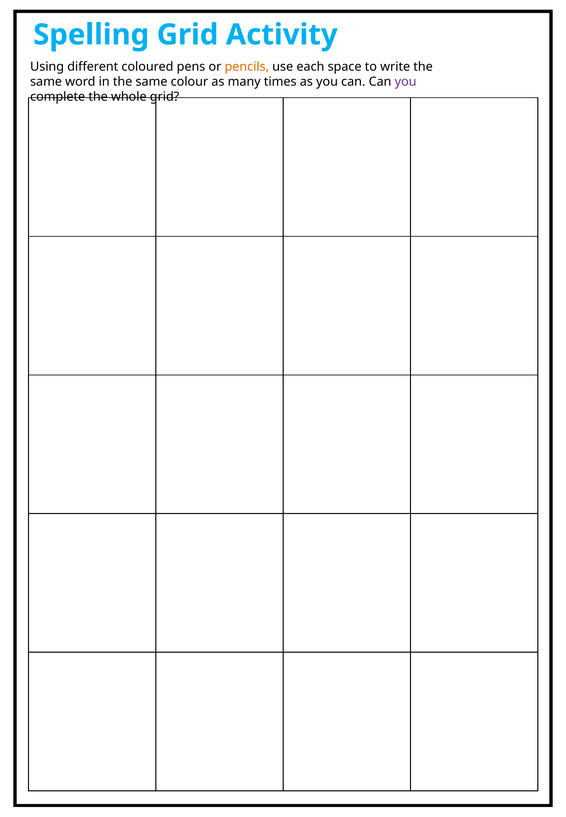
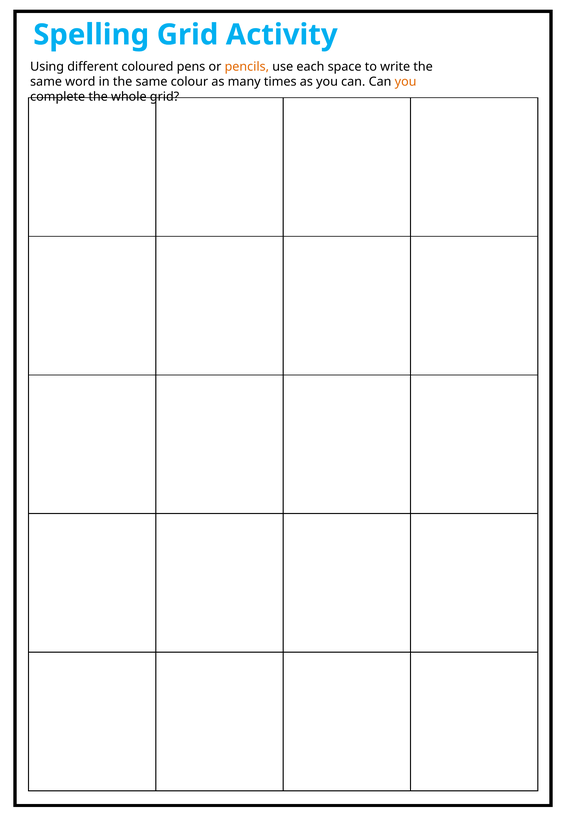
you colour: purple -> orange (406, 82)
